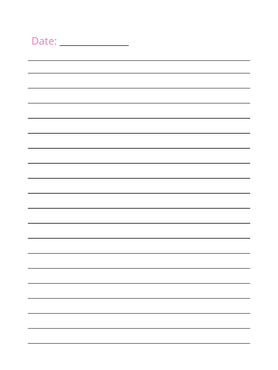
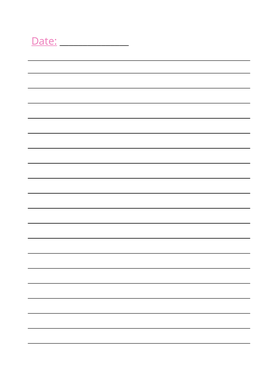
Date underline: none -> present (44, 41)
